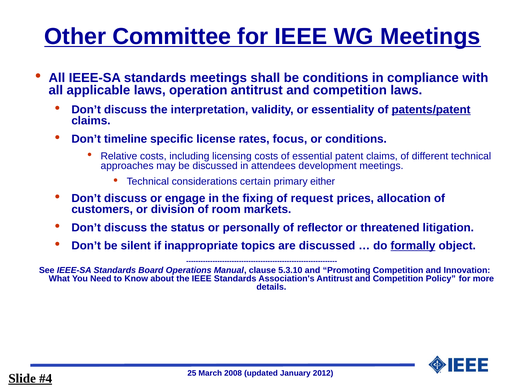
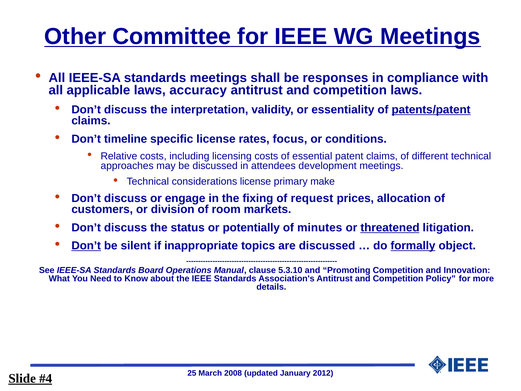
be conditions: conditions -> responses (335, 78)
operation: operation -> accuracy (198, 90)
considerations certain: certain -> license (256, 182)
either: either -> make (323, 182)
personally: personally -> potentially (251, 227)
reflector: reflector -> minutes (320, 227)
threatened underline: none -> present (390, 227)
Don’t underline: none -> present (86, 246)
